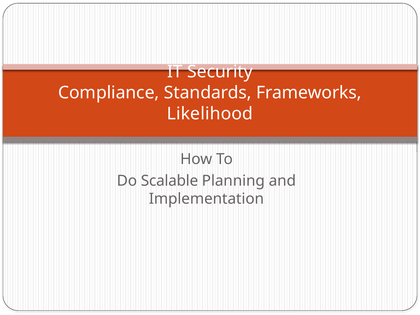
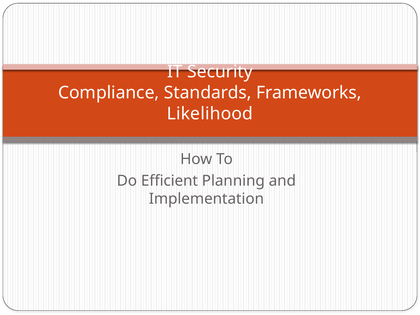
Scalable: Scalable -> Efficient (169, 181)
